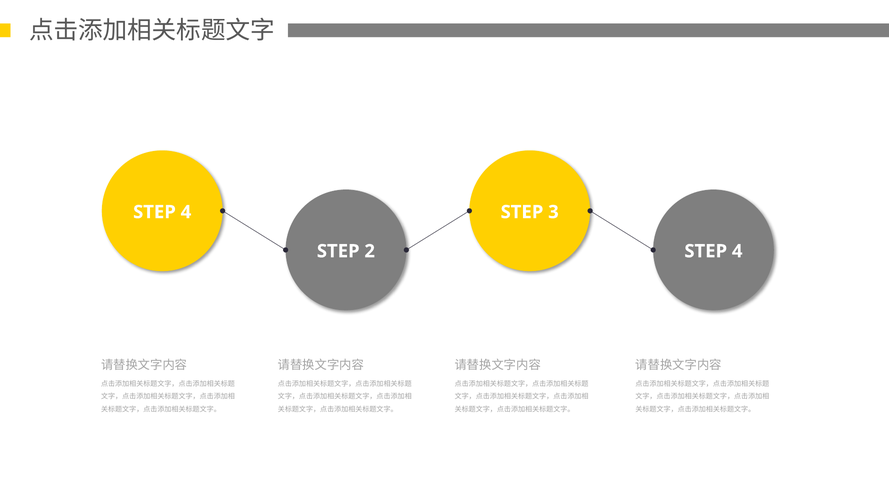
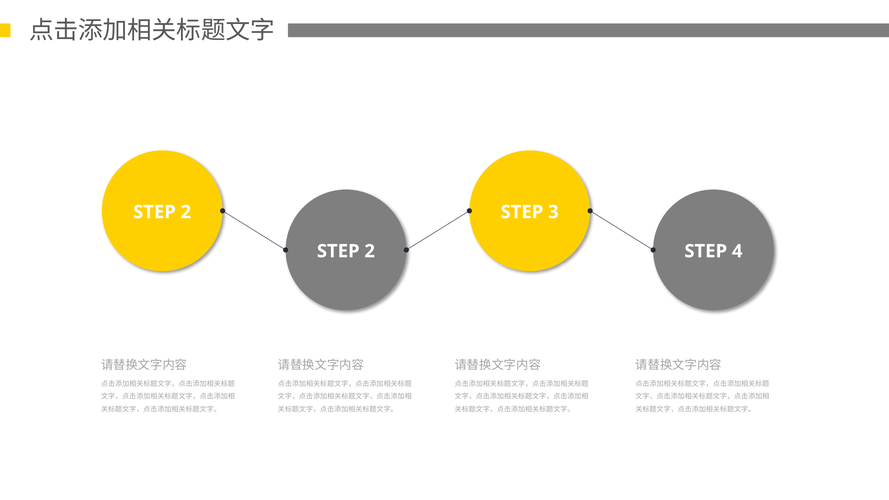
4: 4 -> 2 (186, 212)
